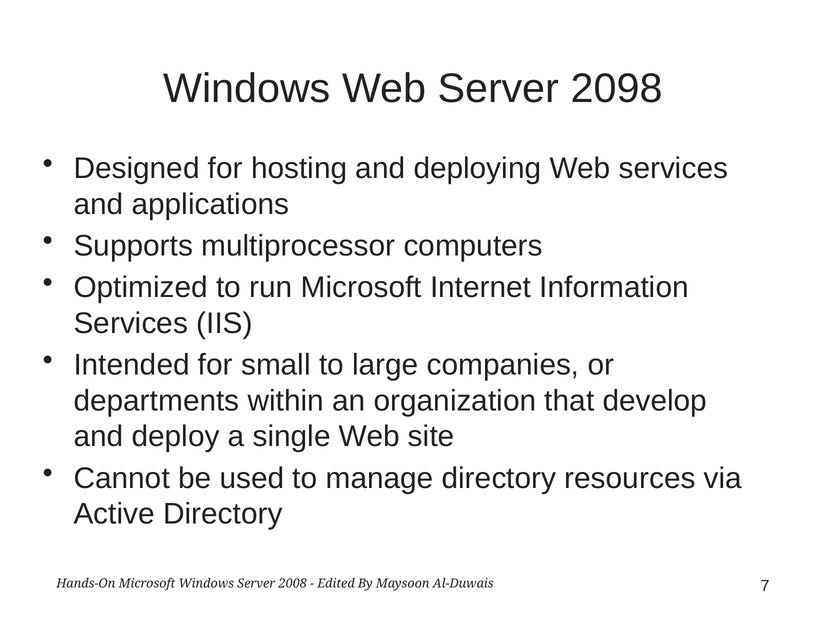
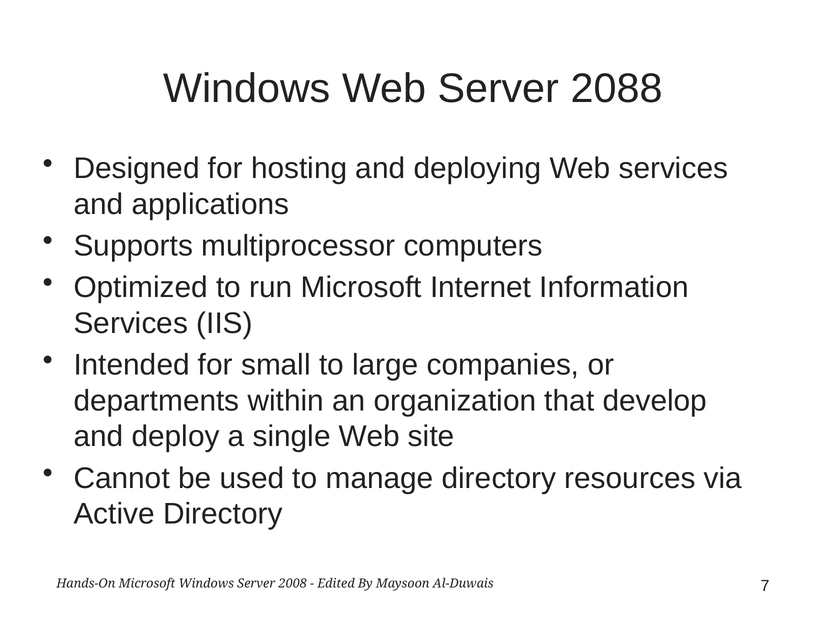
2098: 2098 -> 2088 (617, 89)
